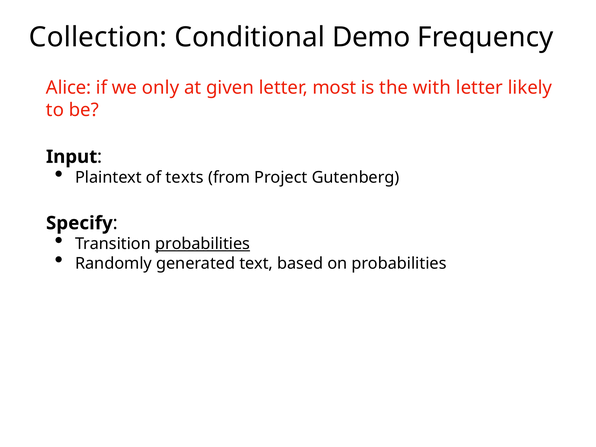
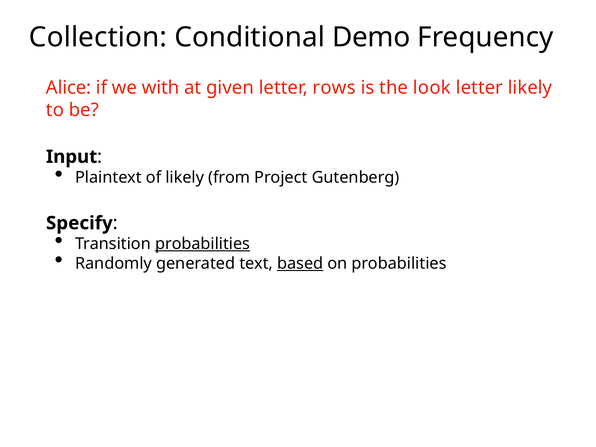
only: only -> with (161, 88)
most: most -> rows (334, 88)
with: with -> look (432, 88)
of texts: texts -> likely (185, 178)
based underline: none -> present (300, 263)
